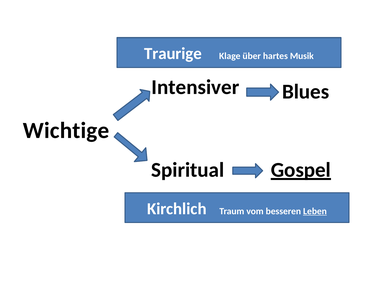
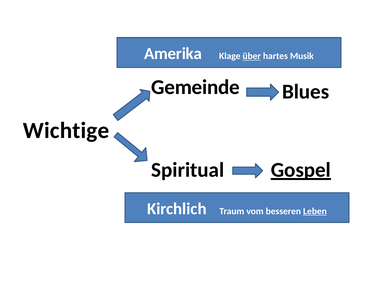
Traurige: Traurige -> Amerika (173, 54)
über underline: none -> present (252, 56)
Intensiver: Intensiver -> Gemeinde (195, 87)
